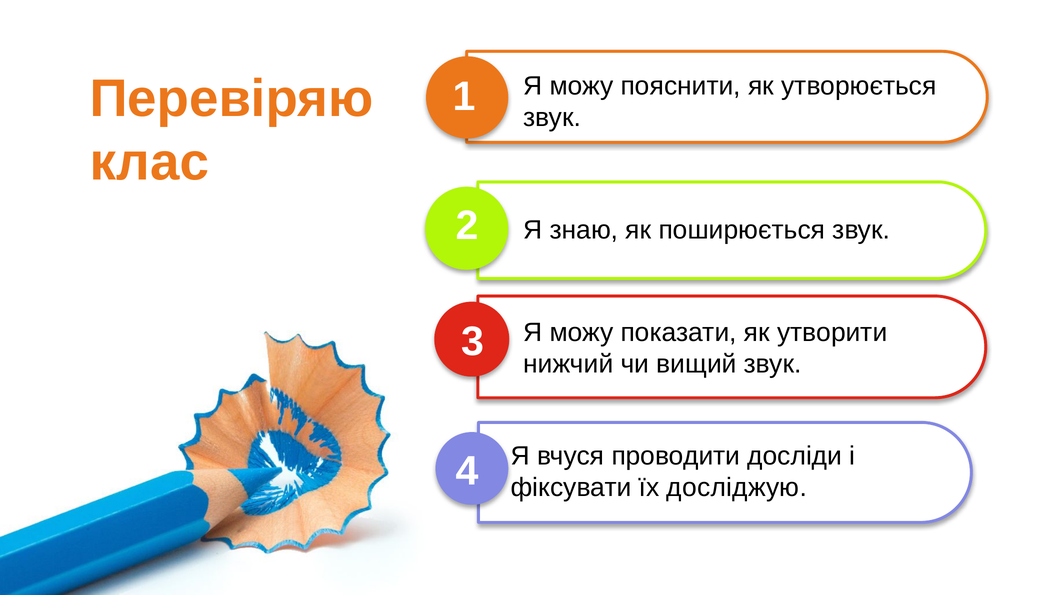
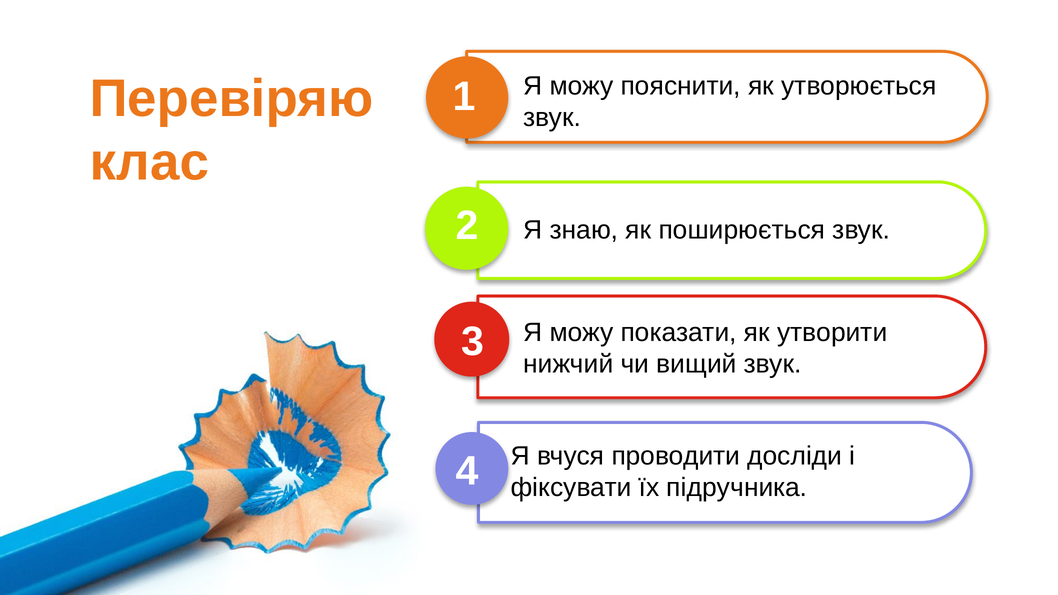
досліджую: досліджую -> підручника (737, 488)
